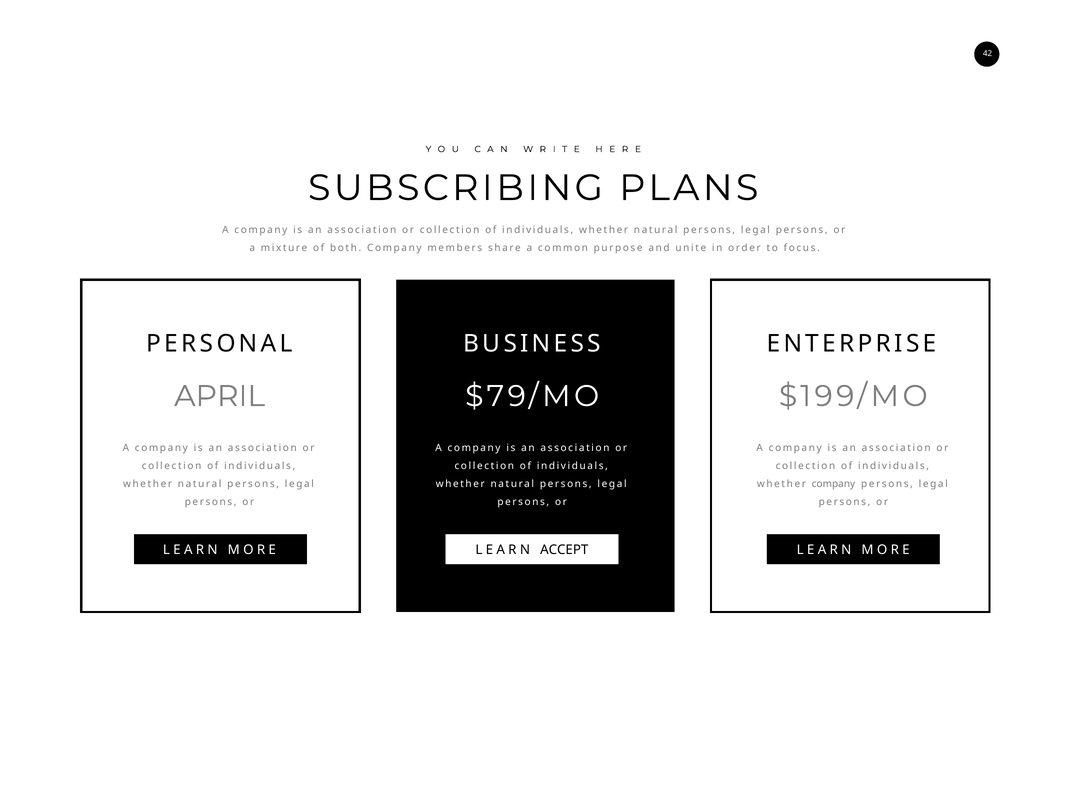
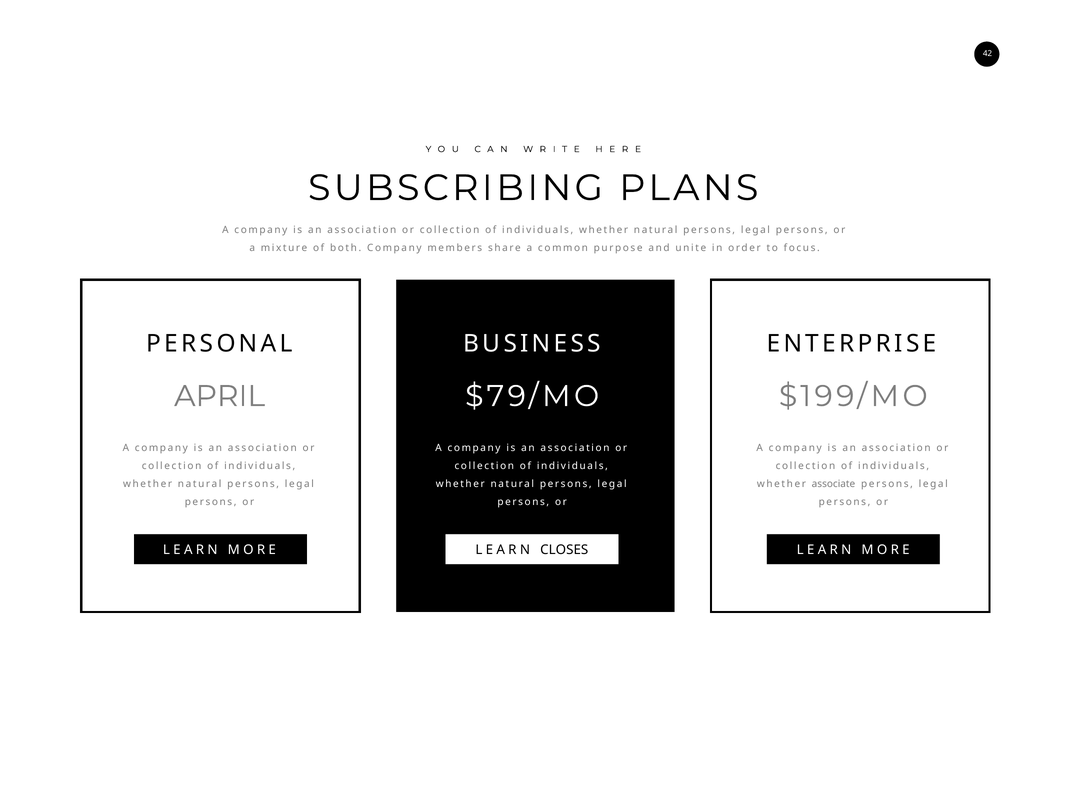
whether company: company -> associate (833, 484)
ACCEPT: ACCEPT -> CLOSES (564, 550)
